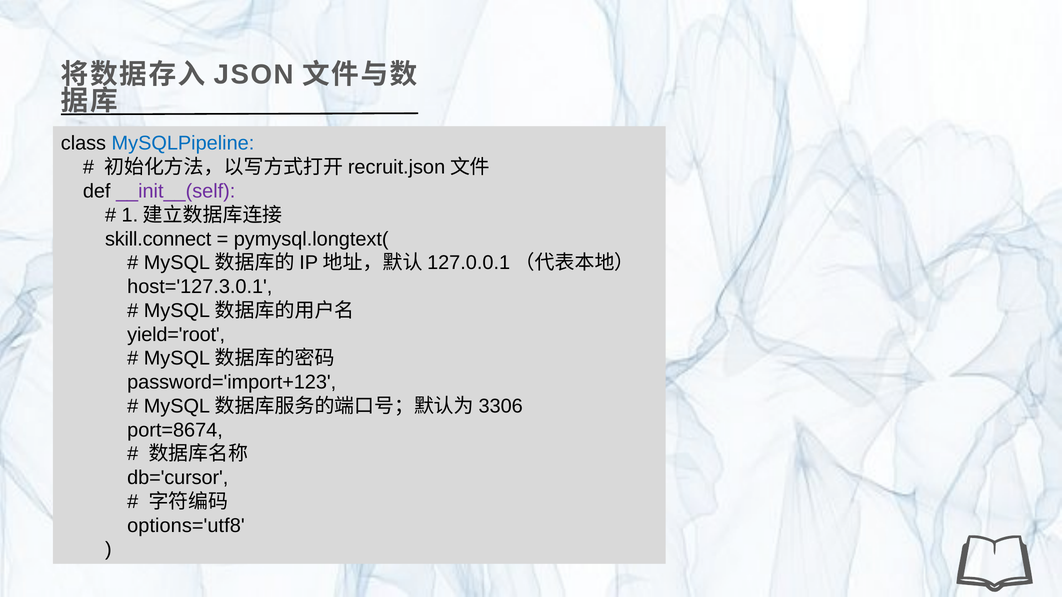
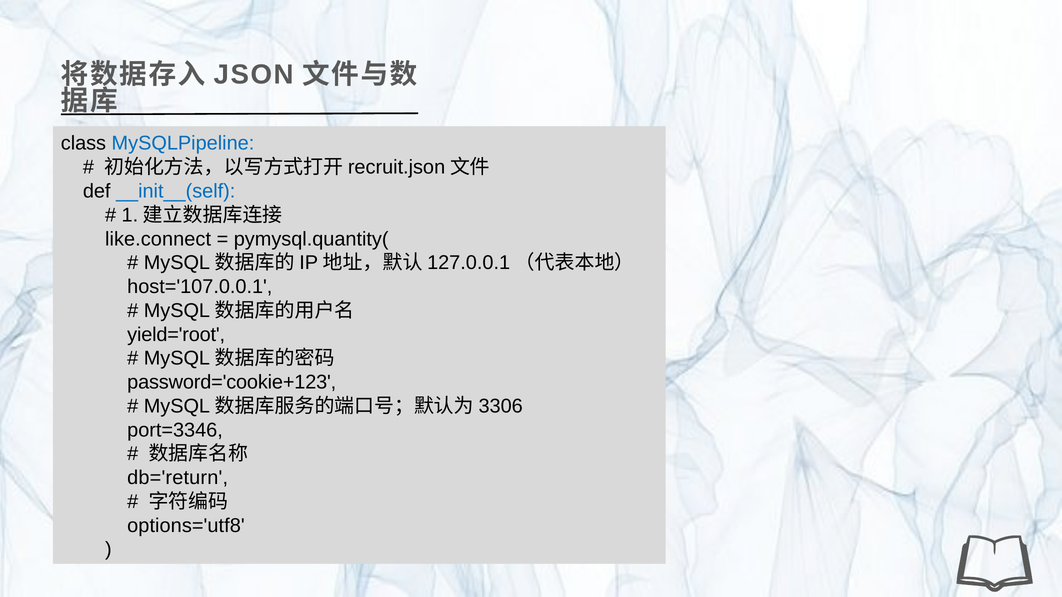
__init__(self colour: purple -> blue (176, 191)
skill.connect: skill.connect -> like.connect (158, 239)
pymysql.longtext(: pymysql.longtext( -> pymysql.quantity( (311, 239)
host='127.3.0.1: host='127.3.0.1 -> host='107.0.0.1 (200, 287)
password='import+123: password='import+123 -> password='cookie+123 (232, 382)
port=8674: port=8674 -> port=3346 (175, 430)
db='cursor: db='cursor -> db='return (178, 478)
